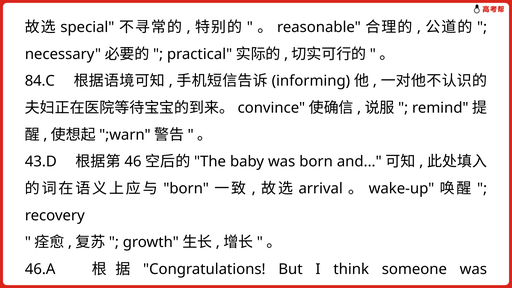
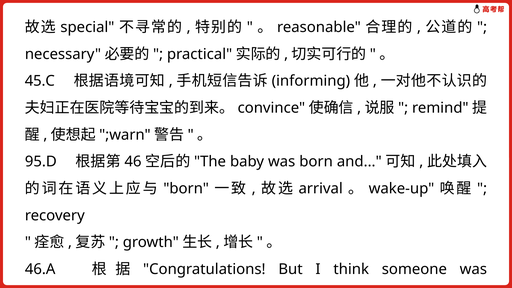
84.C: 84.C -> 45.C (40, 81)
43.D: 43.D -> 95.D (41, 162)
